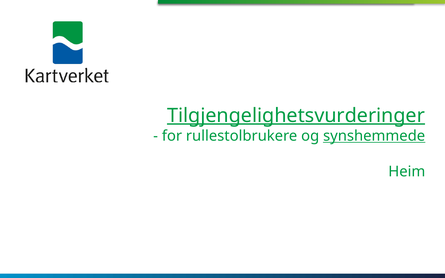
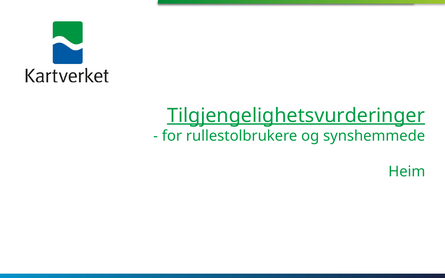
synshemmede underline: present -> none (374, 136)
